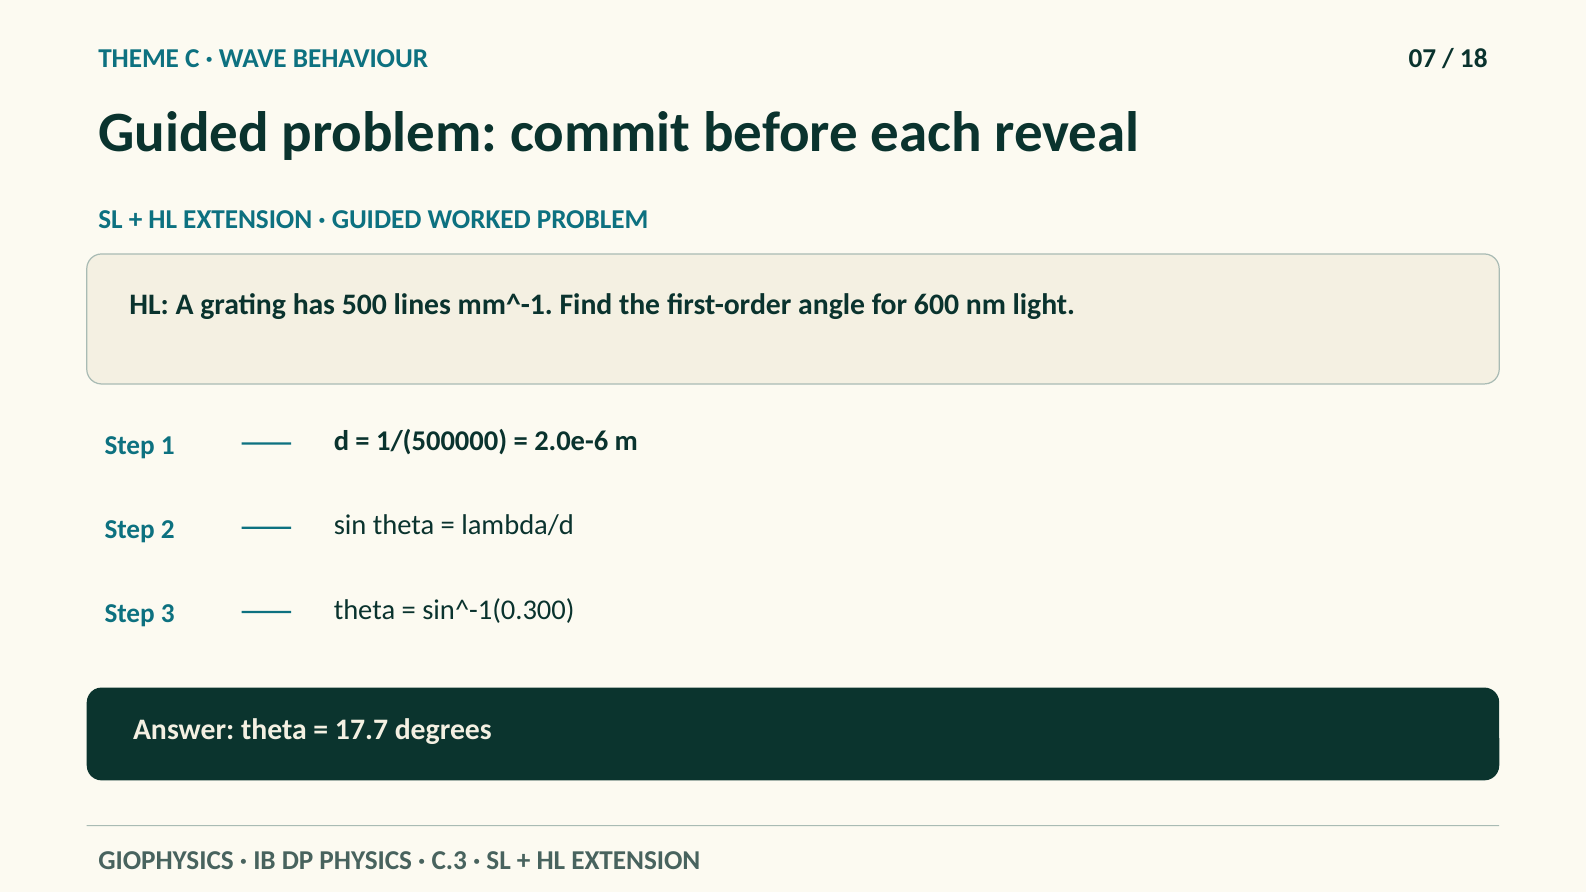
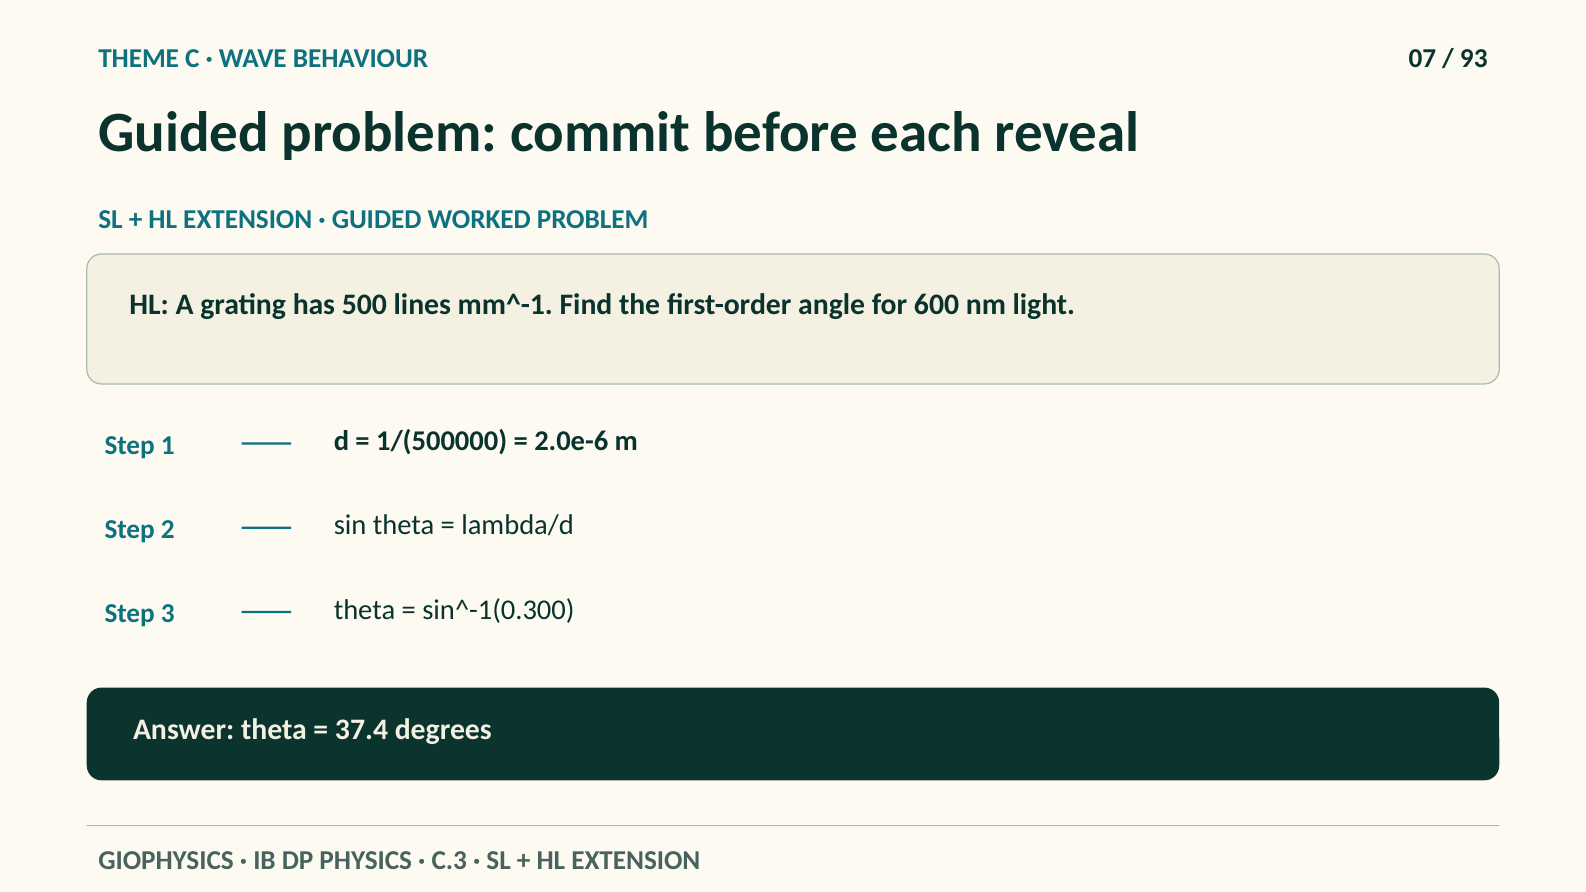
18: 18 -> 93 (1474, 59)
17.7: 17.7 -> 37.4 (362, 729)
